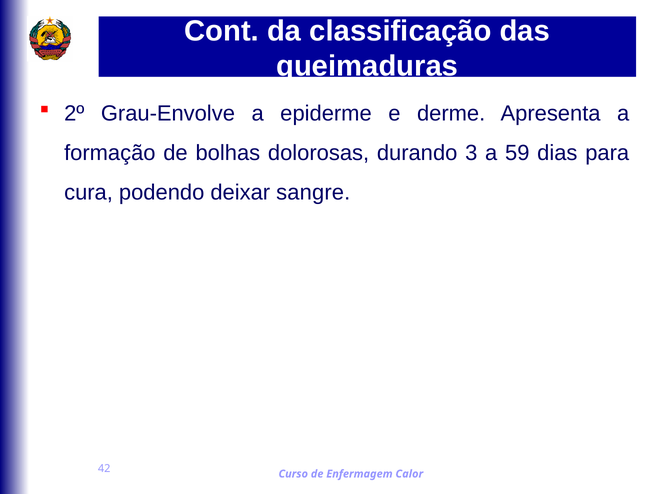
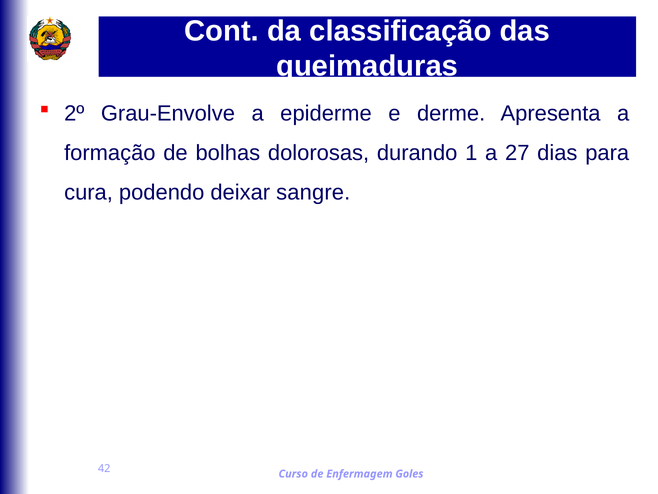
3: 3 -> 1 (471, 153)
59: 59 -> 27 (517, 153)
Calor: Calor -> Goles (409, 473)
